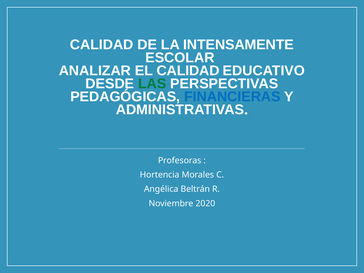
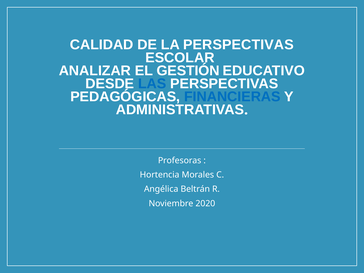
LA INTENSAMENTE: INTENSAMENTE -> PERSPECTIVAS (238, 45)
EL CALIDAD: CALIDAD -> GESTIÓN (188, 71)
LAS colour: green -> blue (152, 84)
